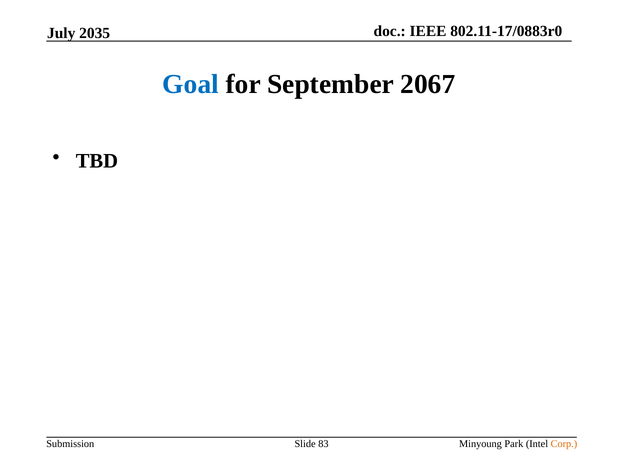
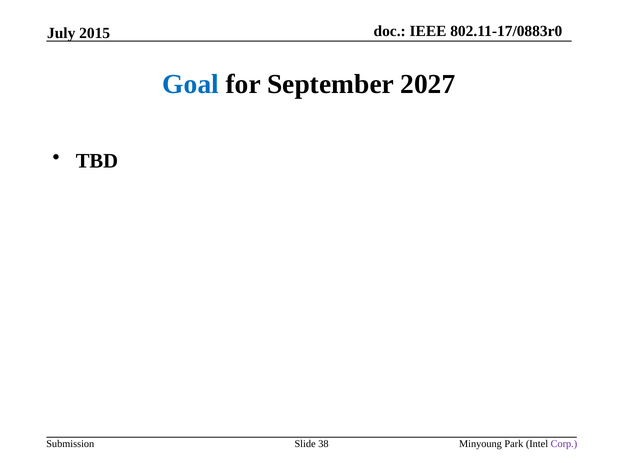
2035: 2035 -> 2015 (95, 33)
2067: 2067 -> 2027 (428, 84)
83: 83 -> 38 (323, 445)
Corp colour: orange -> purple (564, 445)
